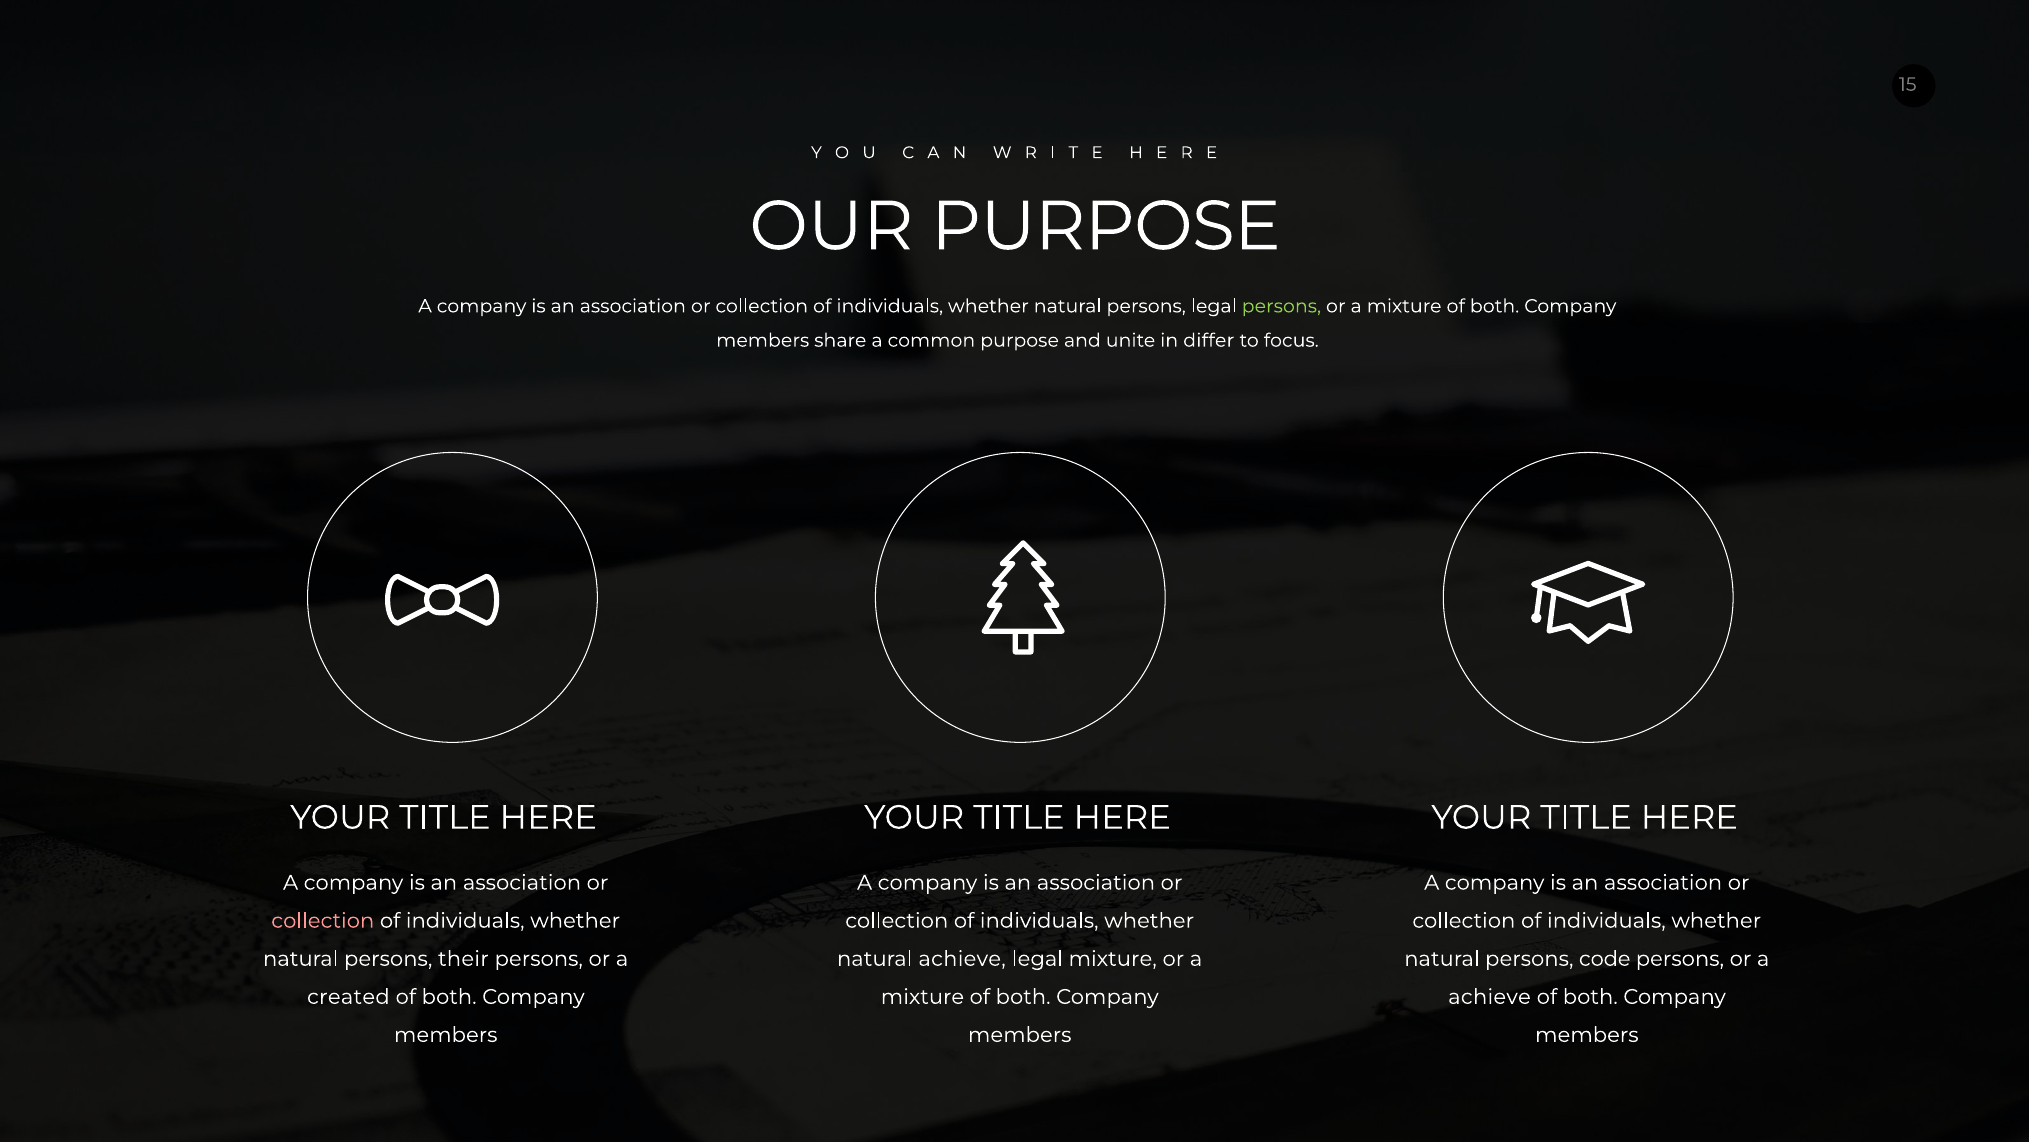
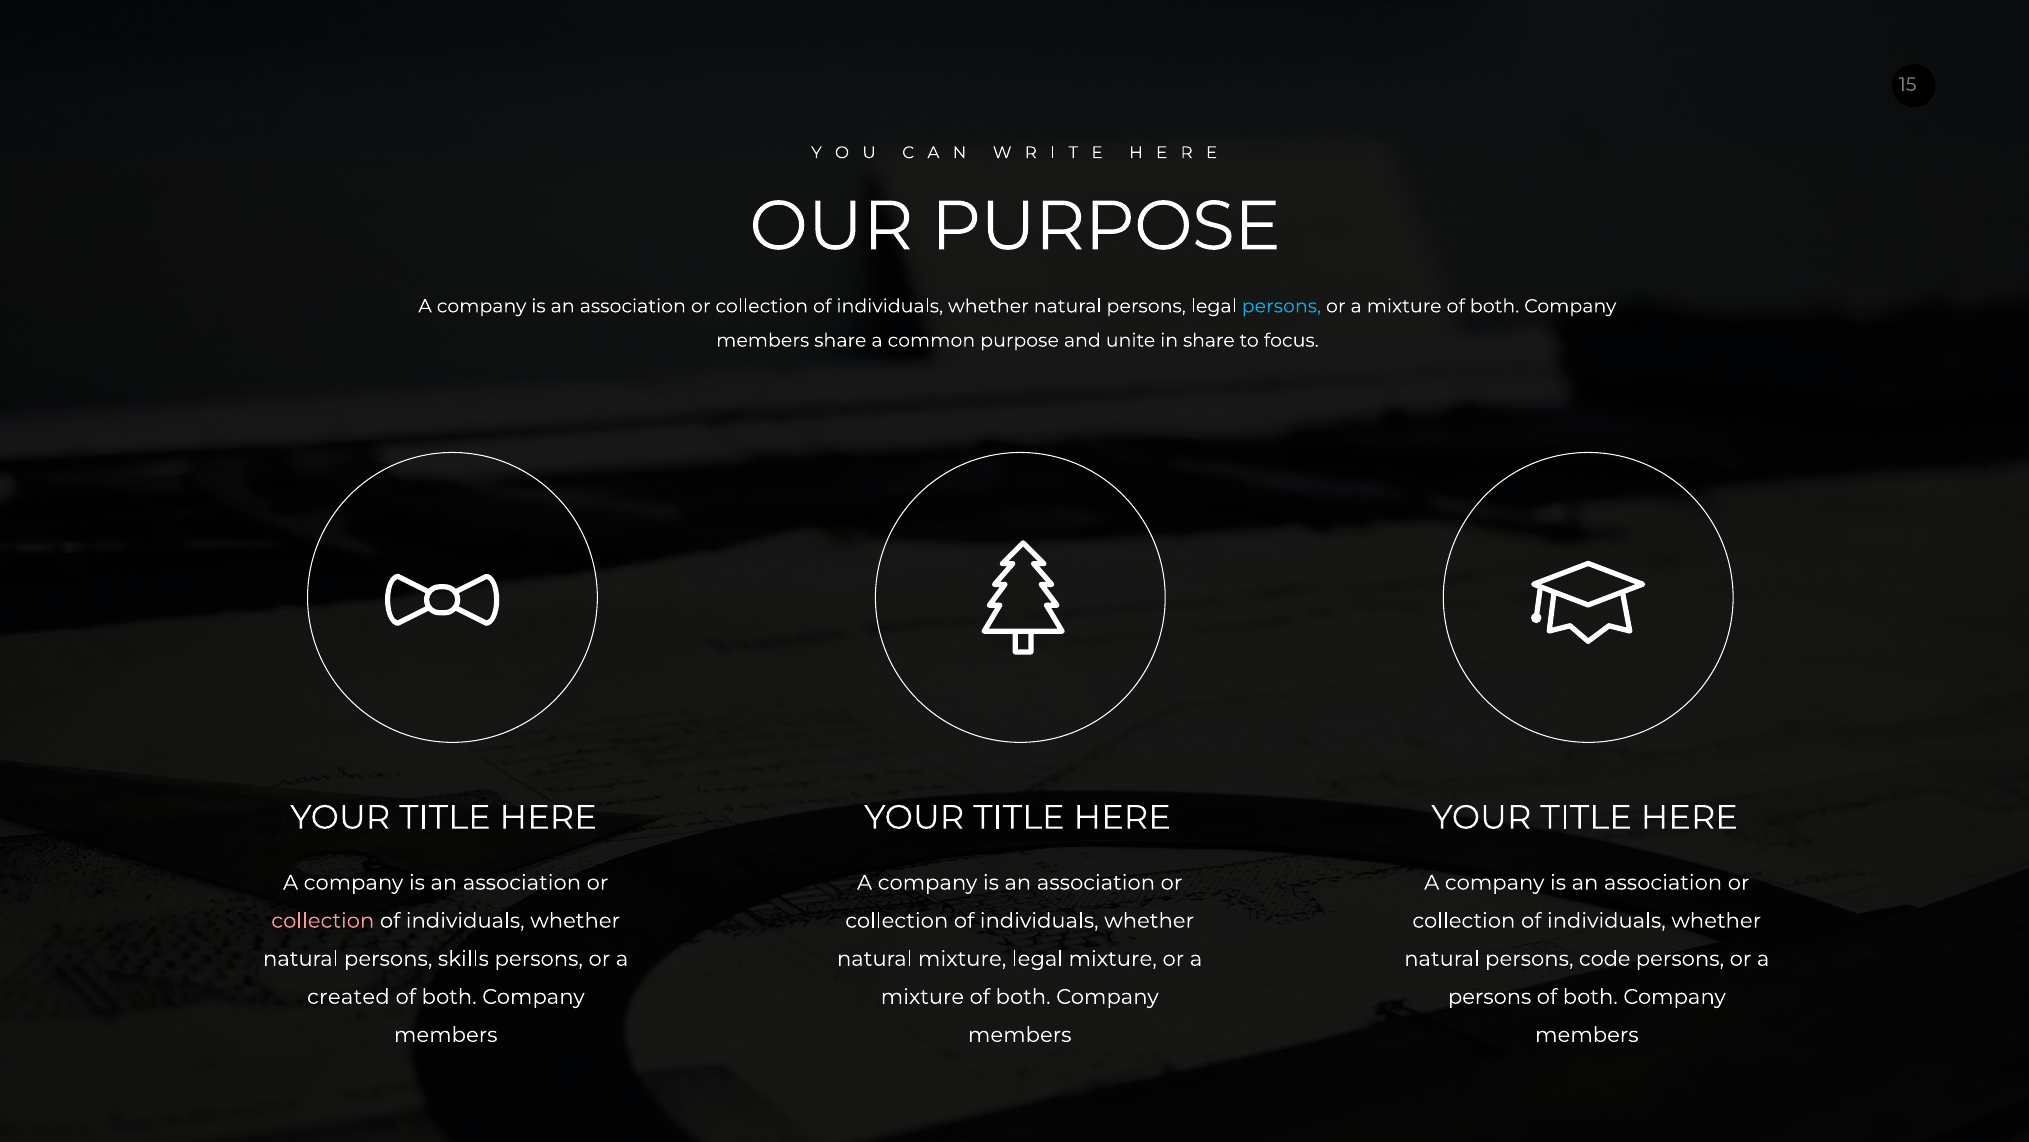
persons colour: light green -> light blue (1281, 306)
in differ: differ -> share (1209, 340)
their: their -> skills (463, 958)
natural achieve: achieve -> mixture (962, 958)
achieve: achieve -> persons (1490, 997)
